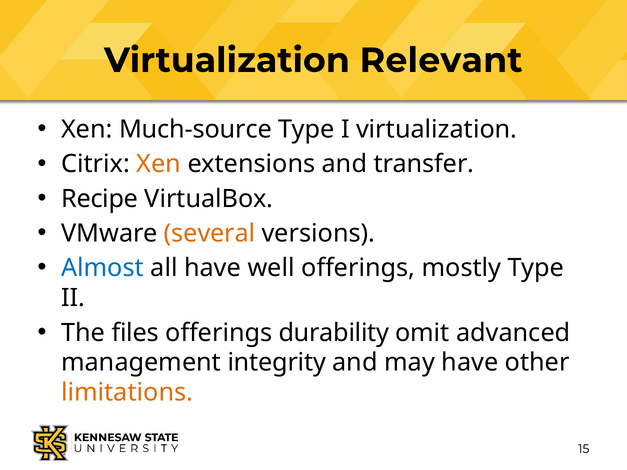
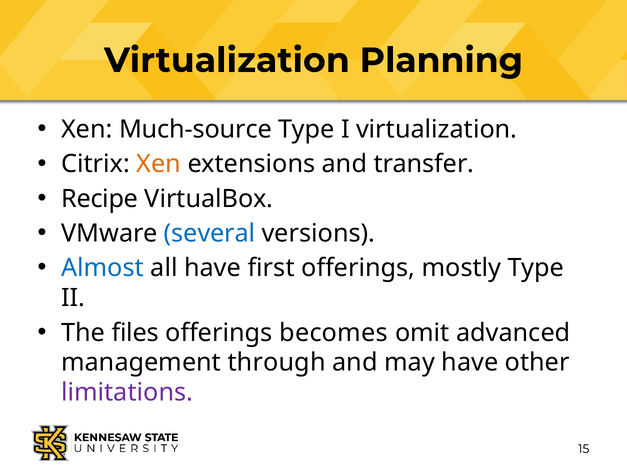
Relevant: Relevant -> Planning (441, 60)
several colour: orange -> blue (210, 234)
well: well -> first (271, 268)
durability: durability -> becomes (334, 333)
integrity: integrity -> through (277, 363)
limitations colour: orange -> purple (127, 393)
